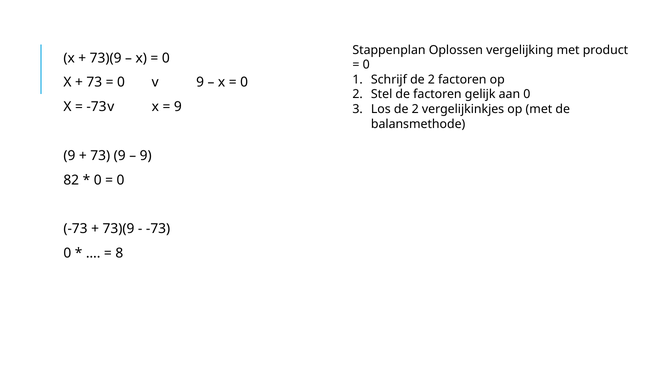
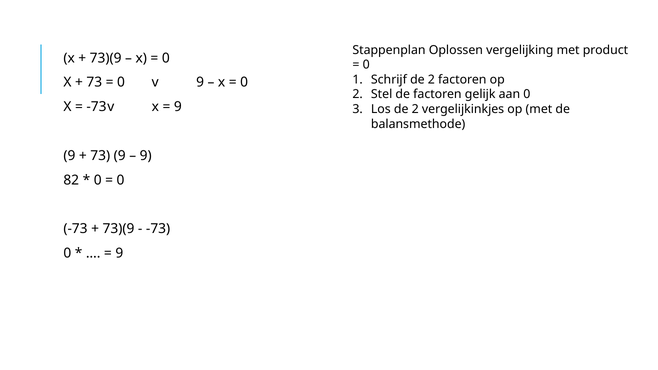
8: 8 -> 9 (119, 253)
